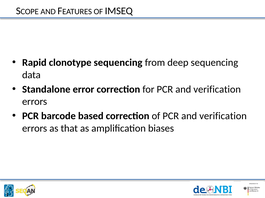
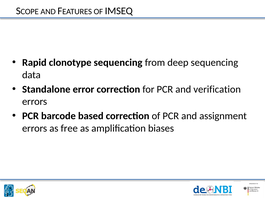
of PCR and verification: verification -> assignment (223, 116)
that: that -> free (69, 129)
